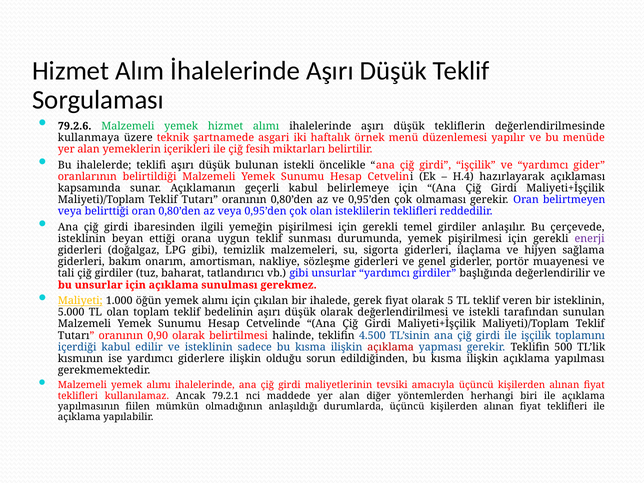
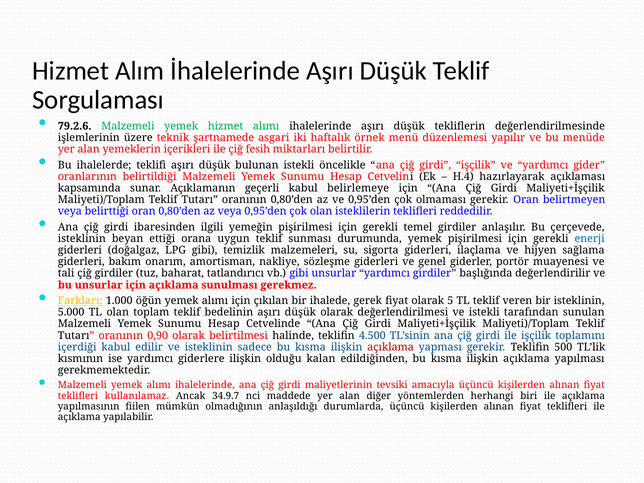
kullanmaya: kullanmaya -> işlemlerinin (89, 138)
enerji colour: purple -> blue (590, 239)
Maliyeti: Maliyeti -> Farkları (80, 301)
sorun: sorun -> kalan (321, 359)
79.2.1: 79.2.1 -> 34.9.7 (226, 396)
